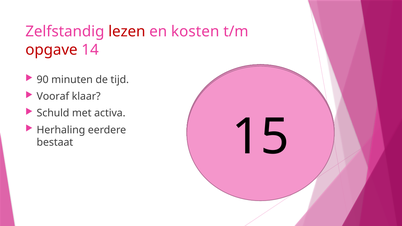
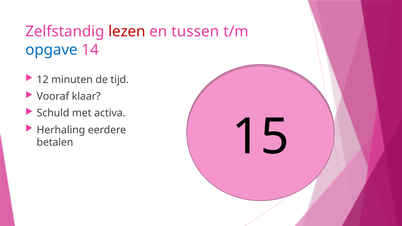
kosten: kosten -> tussen (195, 32)
opgave colour: red -> blue (51, 50)
90: 90 -> 12 (43, 80)
bestaat: bestaat -> betalen (55, 143)
